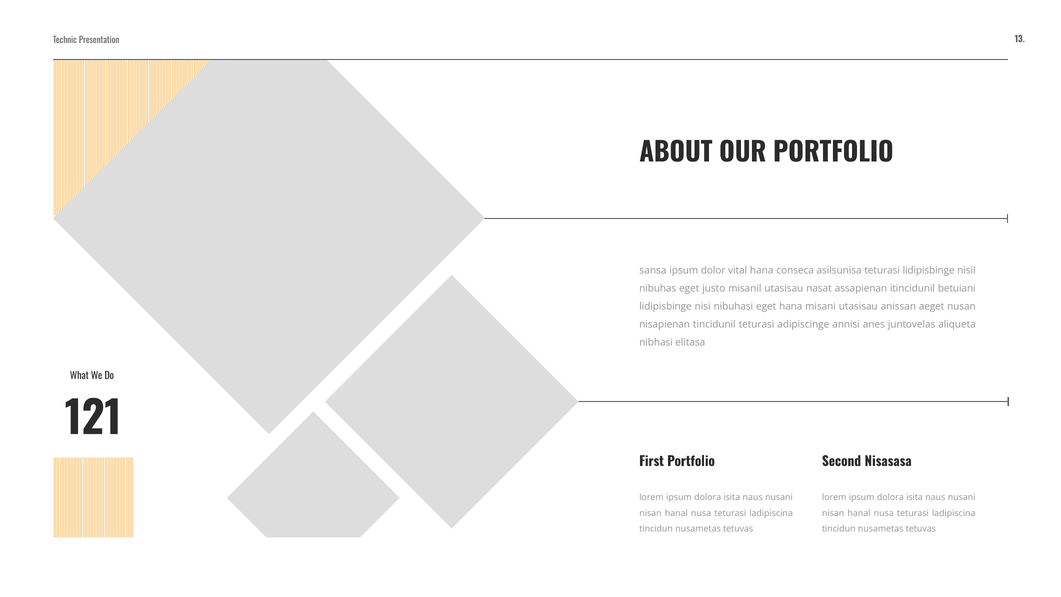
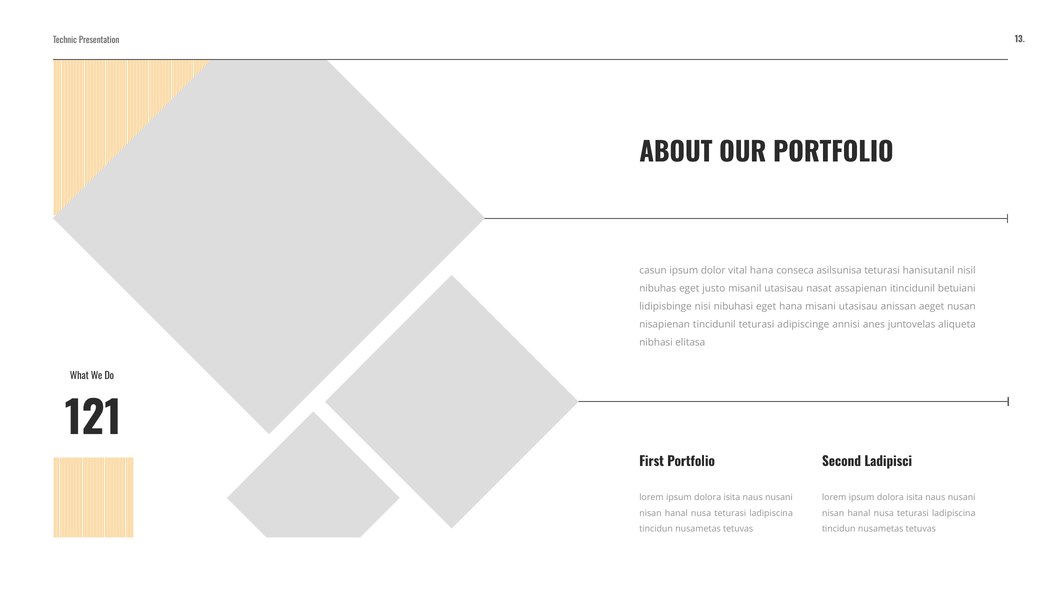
sansa: sansa -> casun (653, 270)
teturasi lidipisbinge: lidipisbinge -> hanisutanil (929, 270)
Nisasasa: Nisasasa -> Ladipisci (888, 461)
